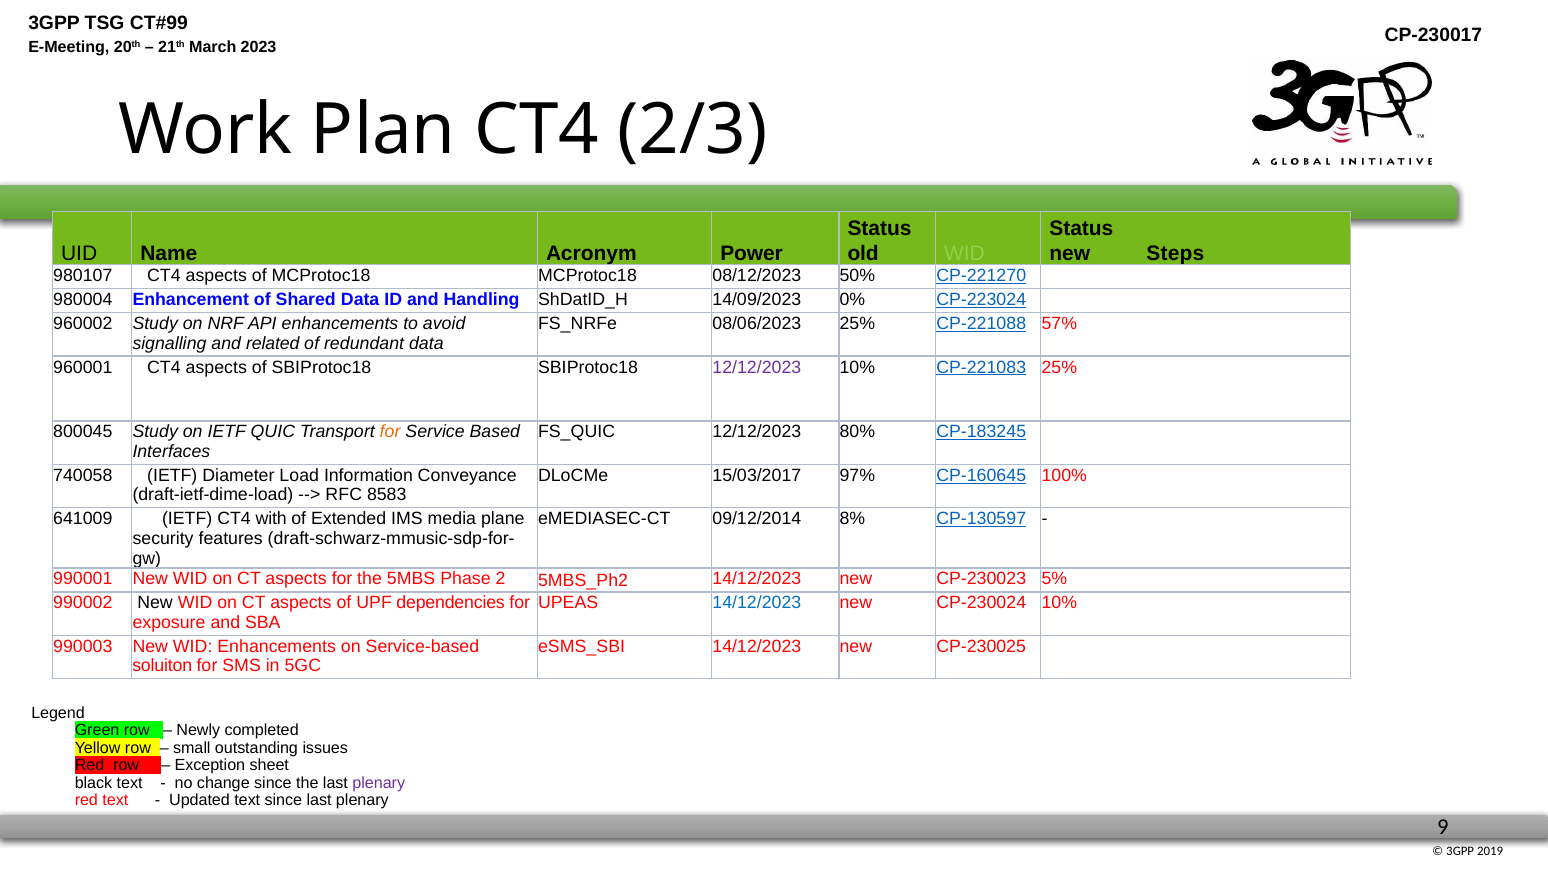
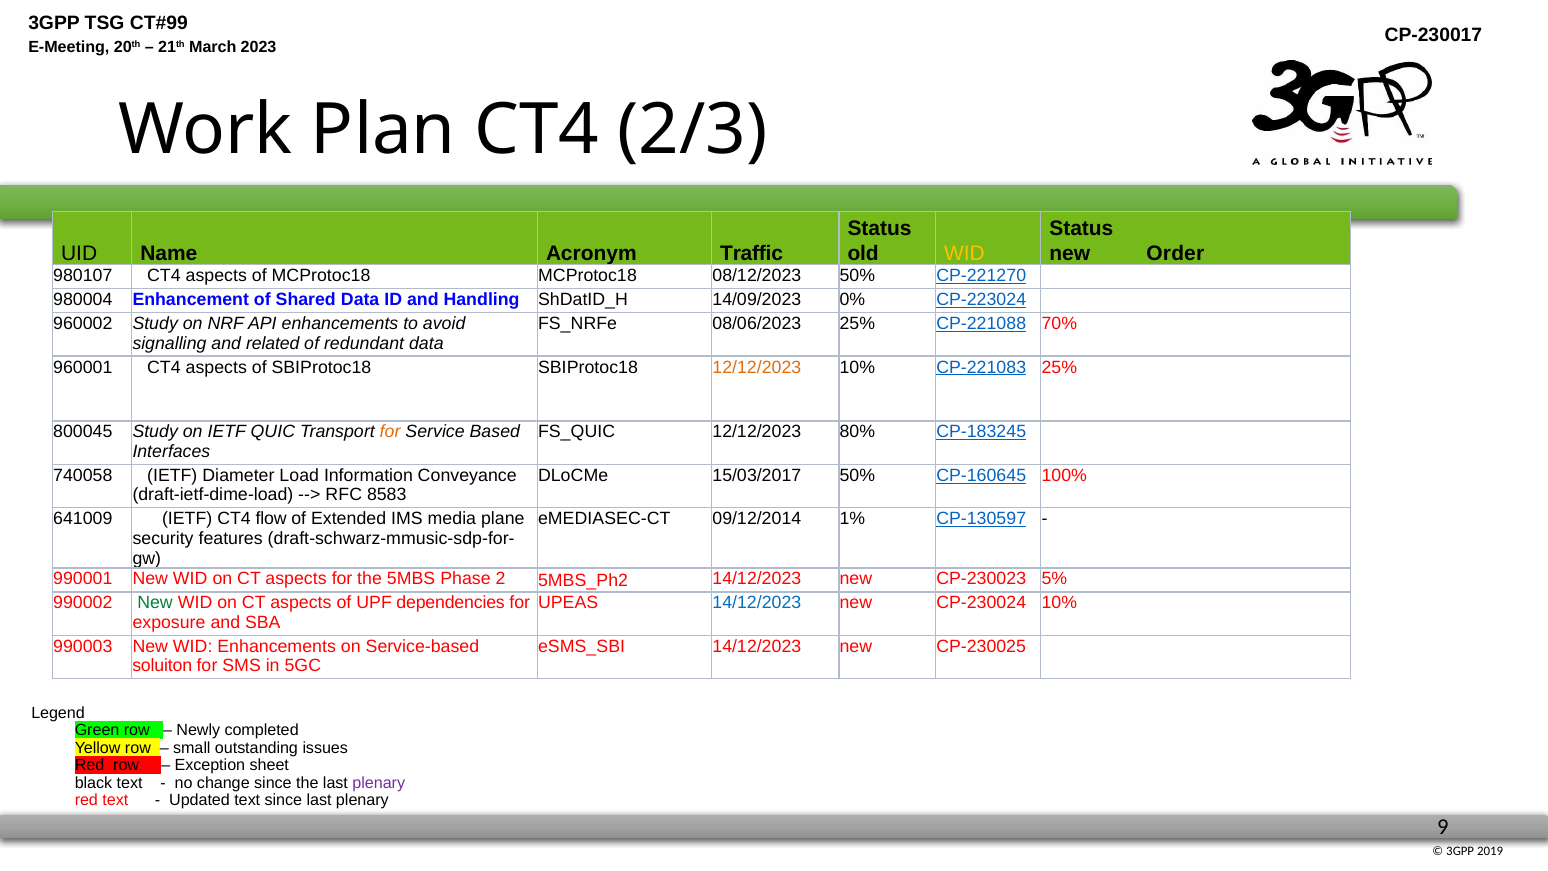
Power: Power -> Traffic (752, 253)
WID colour: light green -> yellow (964, 253)
Steps: Steps -> Order (1175, 253)
57%: 57% -> 70% (1059, 324)
12/12/2023 colour: purple -> orange (757, 367)
15/03/2017 97%: 97% -> 50% (857, 475)
with: with -> flow (271, 519)
8%: 8% -> 1% (852, 519)
New colour: black -> green (155, 603)
